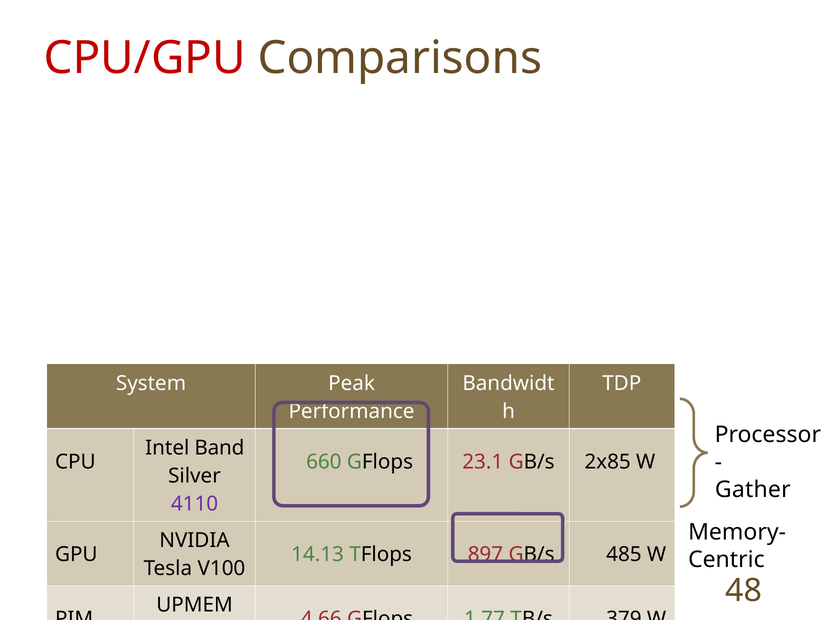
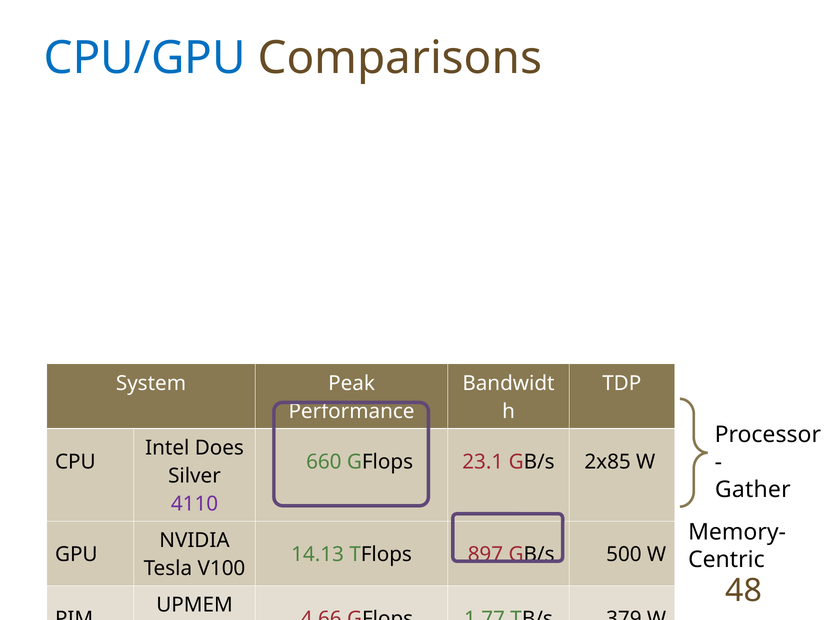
CPU/GPU colour: red -> blue (145, 58)
Band: Band -> Does (219, 448)
485: 485 -> 500 (624, 555)
